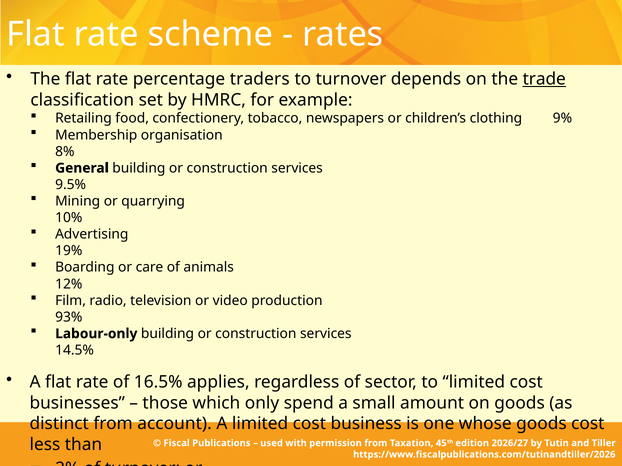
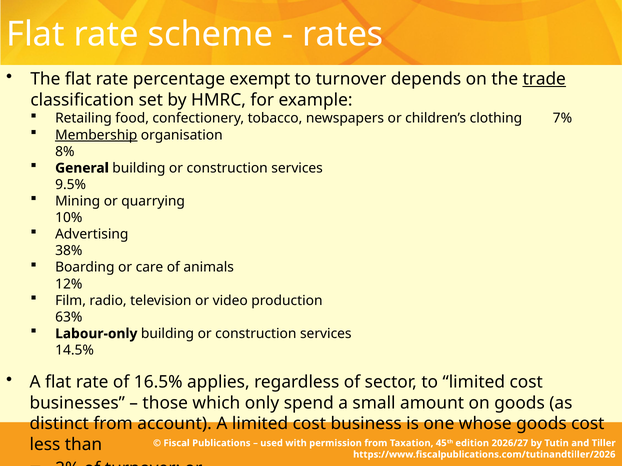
traders: traders -> exempt (260, 79)
9%: 9% -> 7% (562, 119)
Membership underline: none -> present (96, 135)
19%: 19% -> 38% (69, 251)
93%: 93% -> 63% (69, 317)
